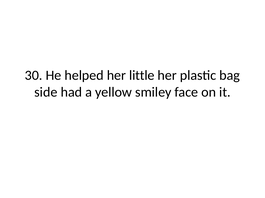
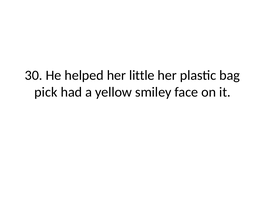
side: side -> pick (46, 92)
